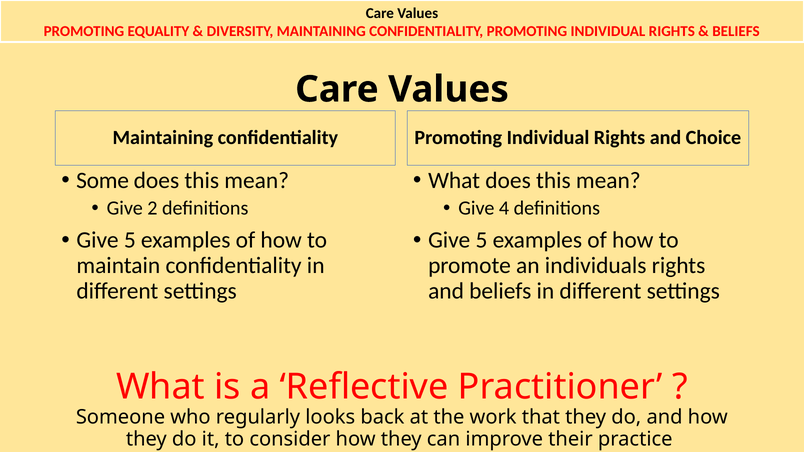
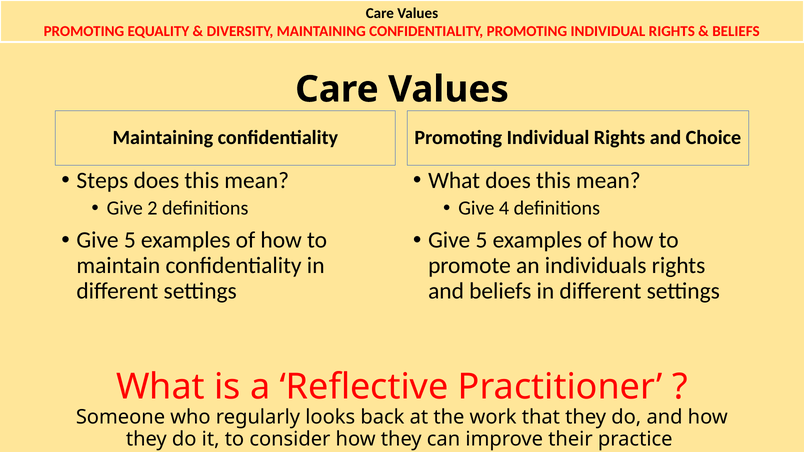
Some: Some -> Steps (102, 181)
